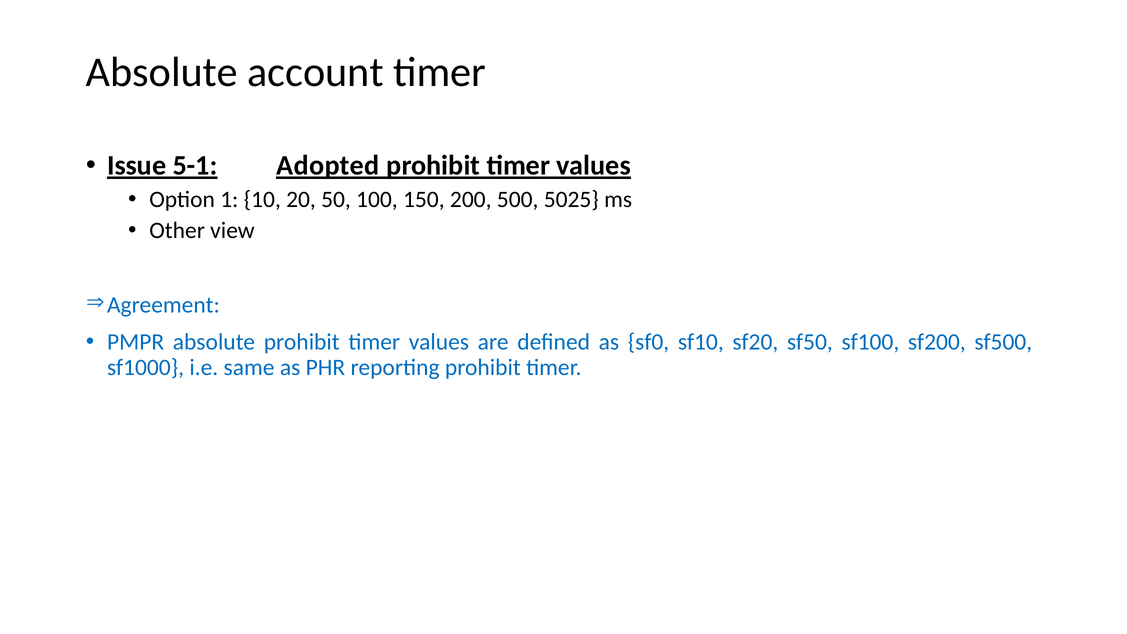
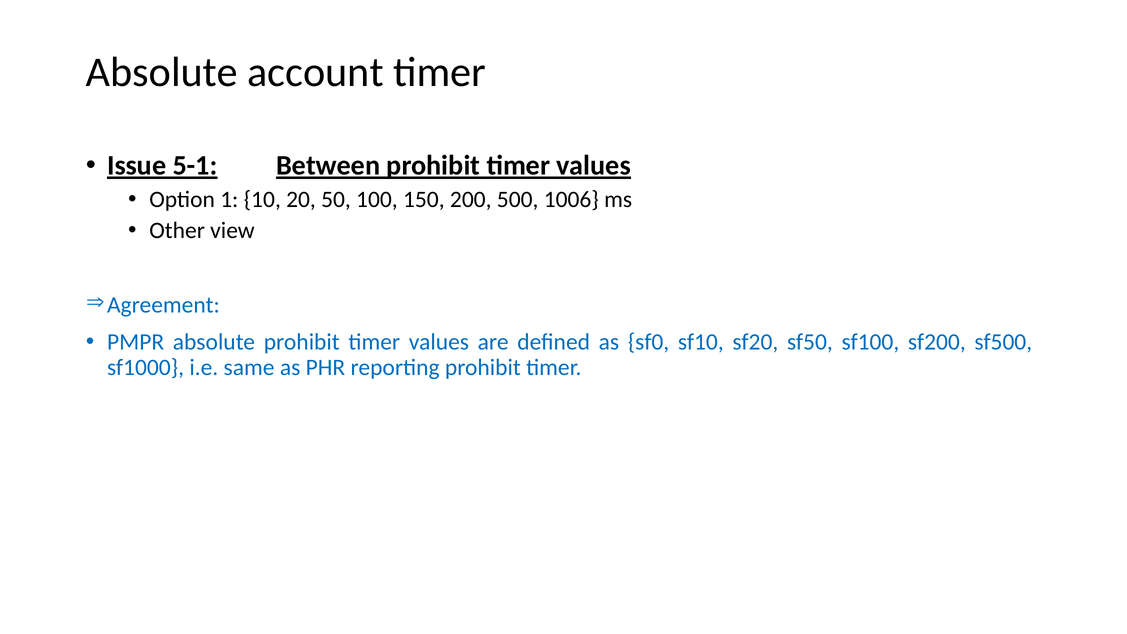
Adopted: Adopted -> Between (328, 166)
5025: 5025 -> 1006 (571, 199)
